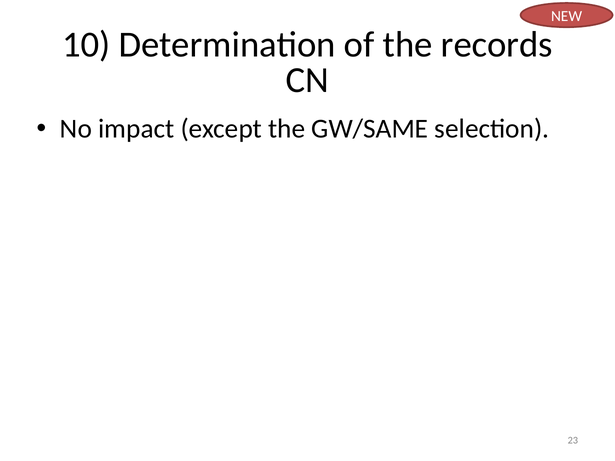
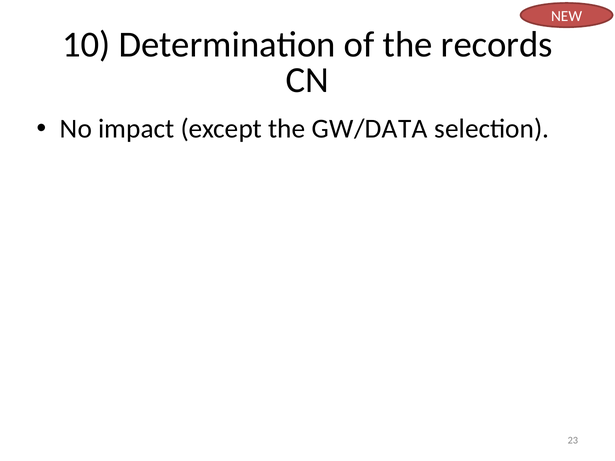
GW/SAME: GW/SAME -> GW/DATA (370, 129)
